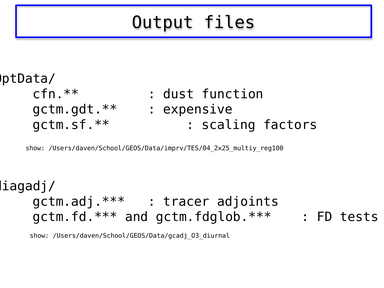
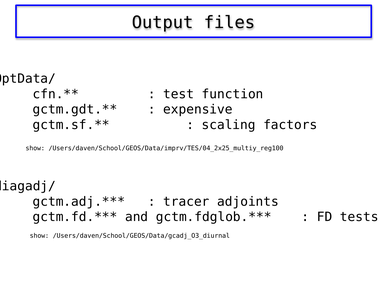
dust: dust -> test (179, 94)
